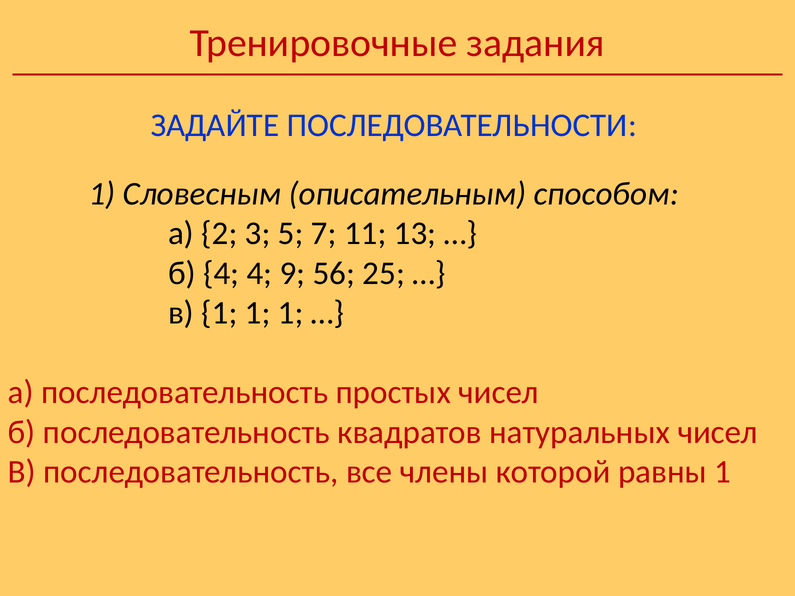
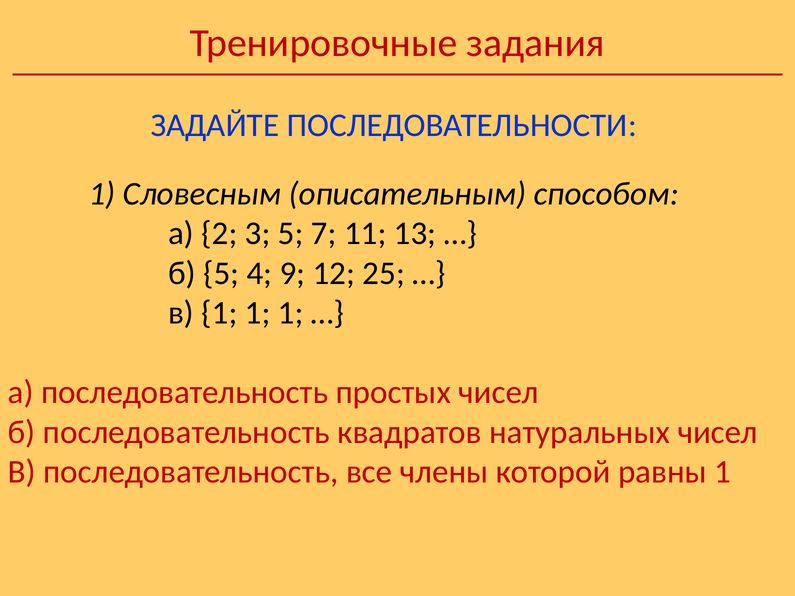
б 4: 4 -> 5 (221, 273)
56: 56 -> 12 (334, 273)
